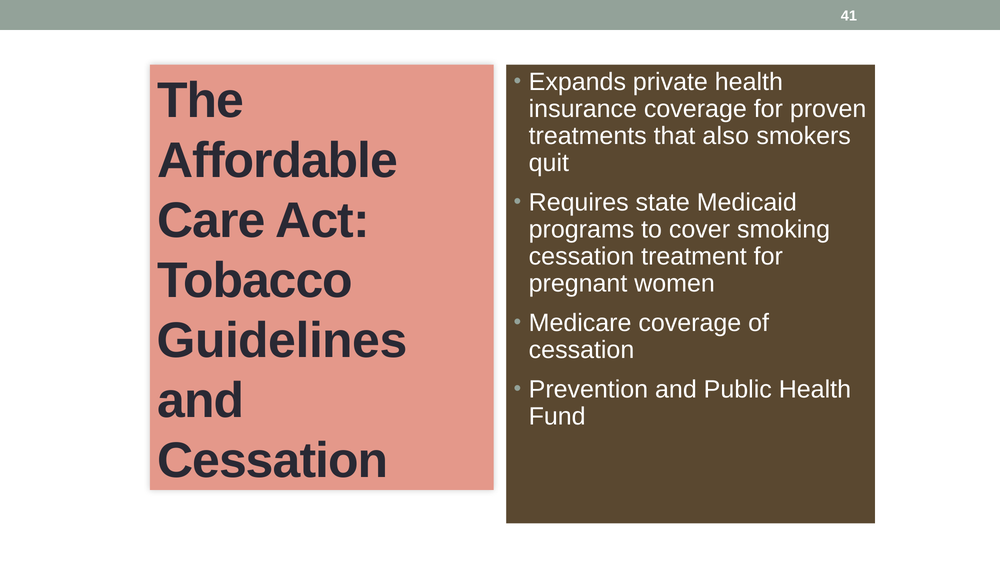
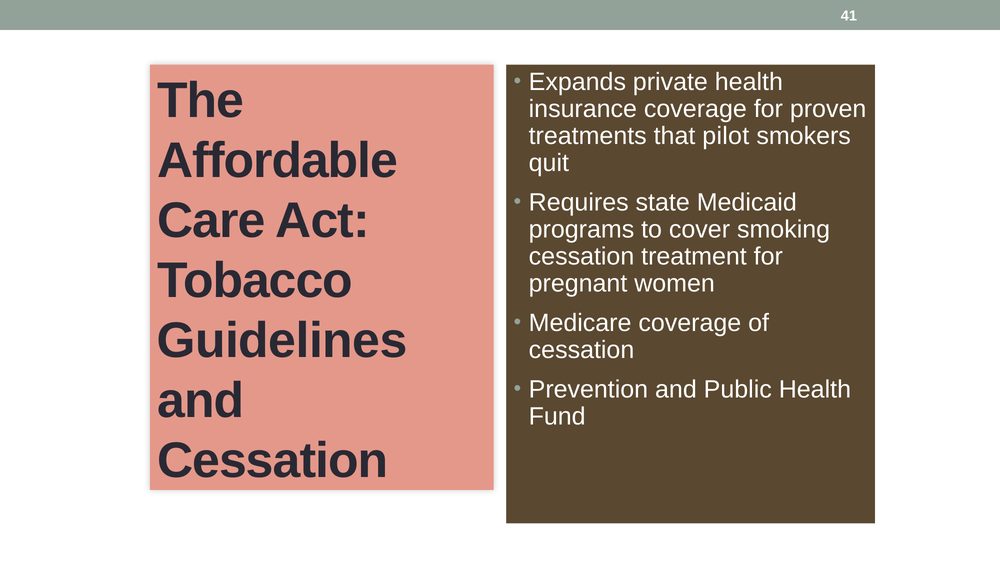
also: also -> pilot (726, 136)
